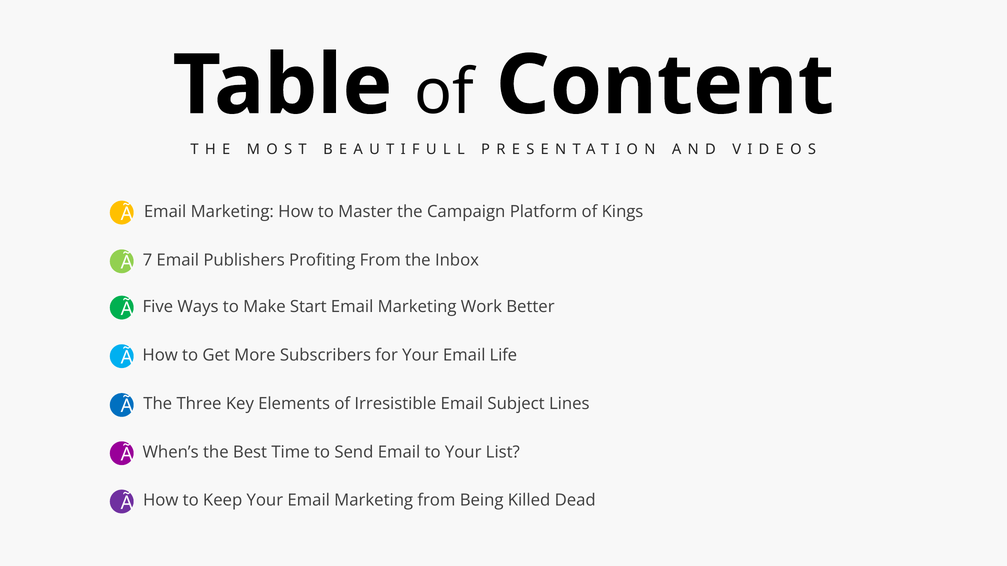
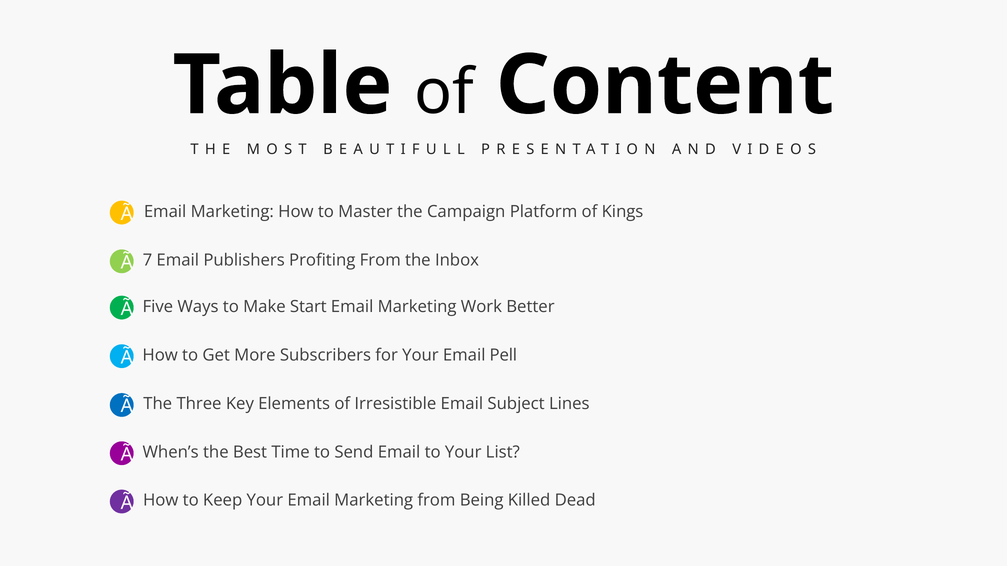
Life: Life -> Pell (503, 355)
